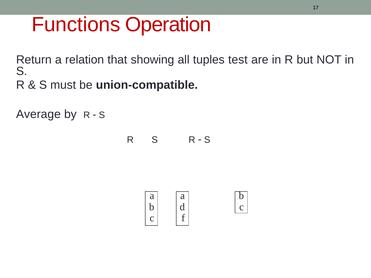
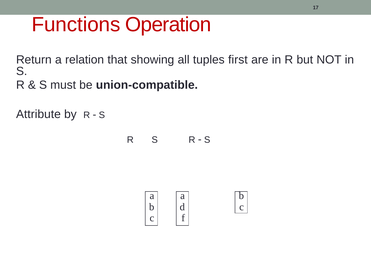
test: test -> first (238, 60)
Average: Average -> Attribute (38, 114)
